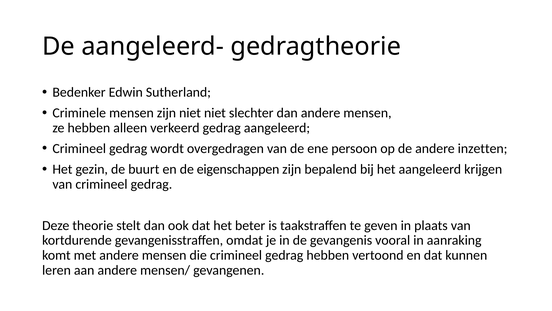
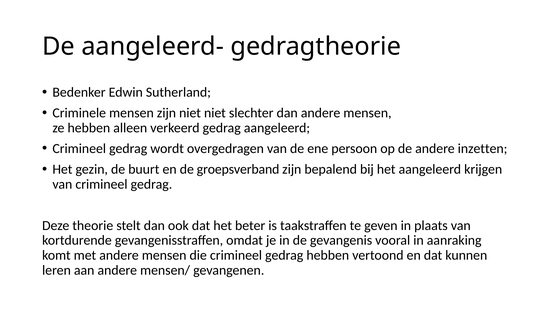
eigenschappen: eigenschappen -> groepsverband (238, 169)
